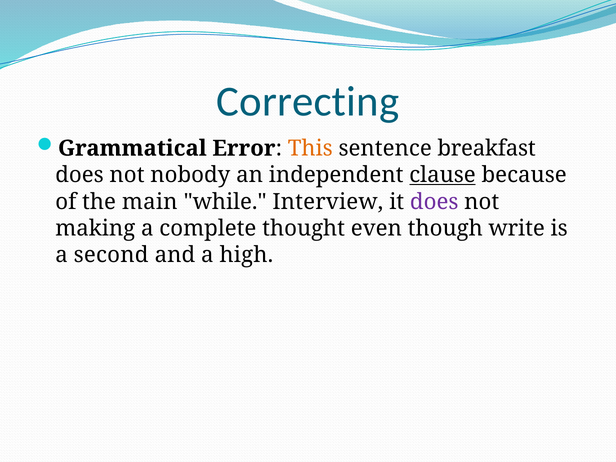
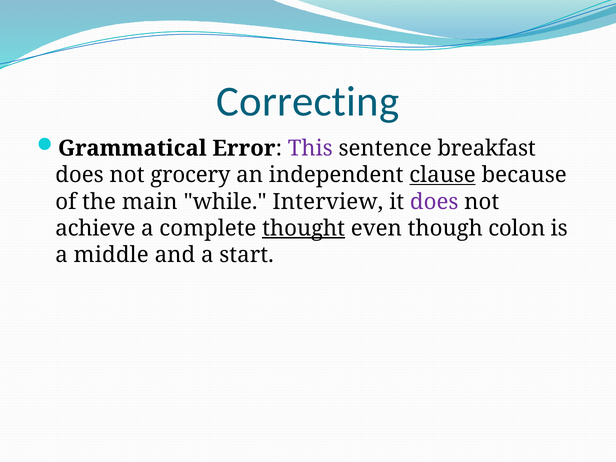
This colour: orange -> purple (310, 148)
nobody: nobody -> grocery (190, 175)
making: making -> achieve (95, 228)
thought underline: none -> present (304, 228)
write: write -> colon (517, 228)
second: second -> middle (111, 255)
high: high -> start (246, 255)
